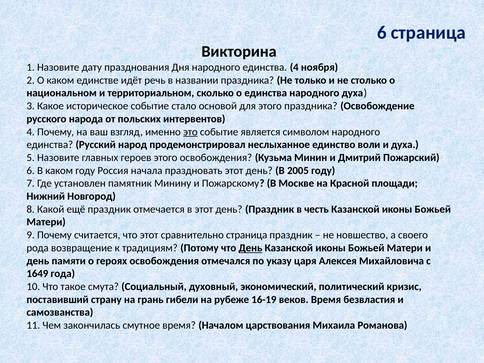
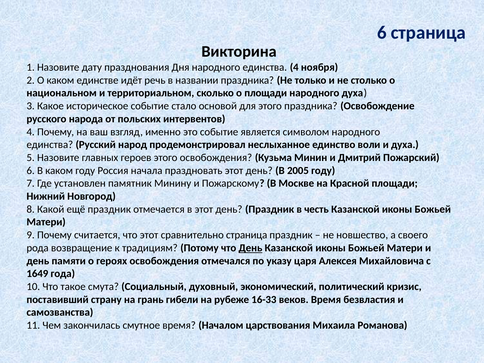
о единства: единства -> площади (266, 93)
это underline: present -> none (190, 132)
16-19: 16-19 -> 16-33 (264, 300)
